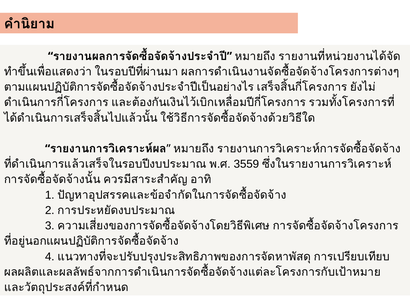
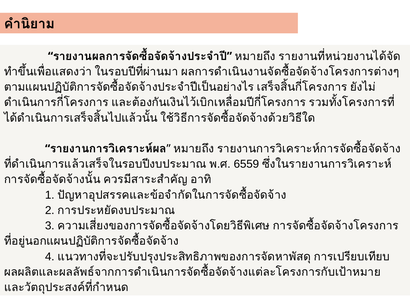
3559: 3559 -> 6559 (246, 164)
